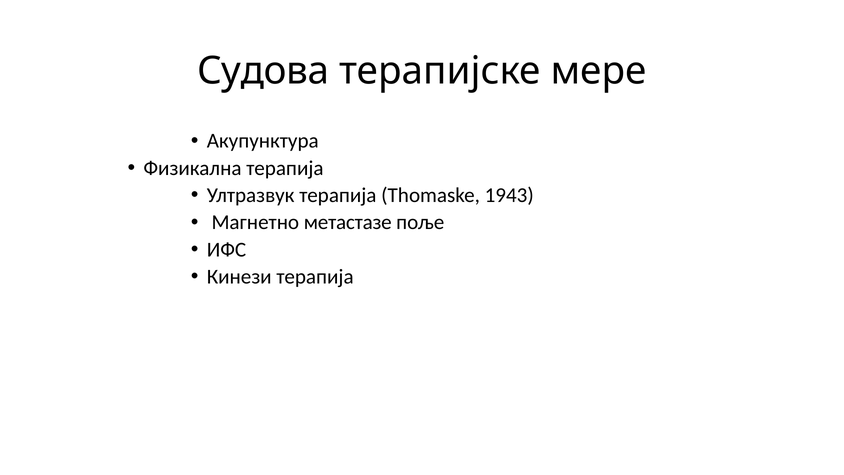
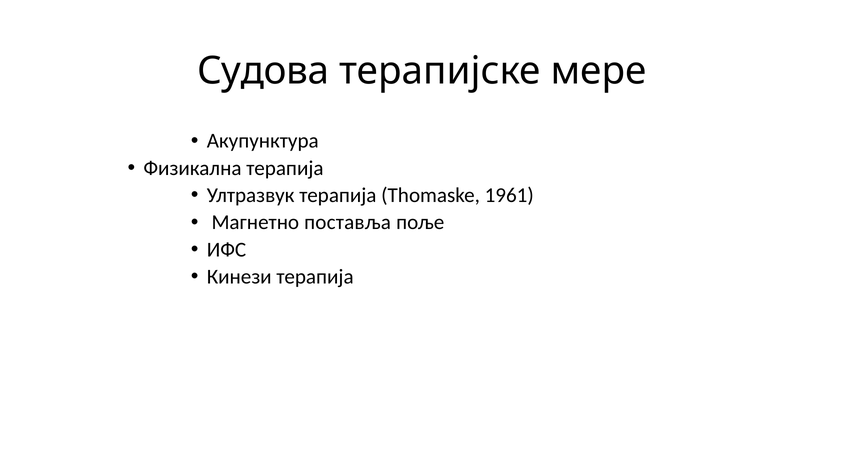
1943: 1943 -> 1961 (509, 195)
метастазе: метастазе -> поставља (348, 222)
